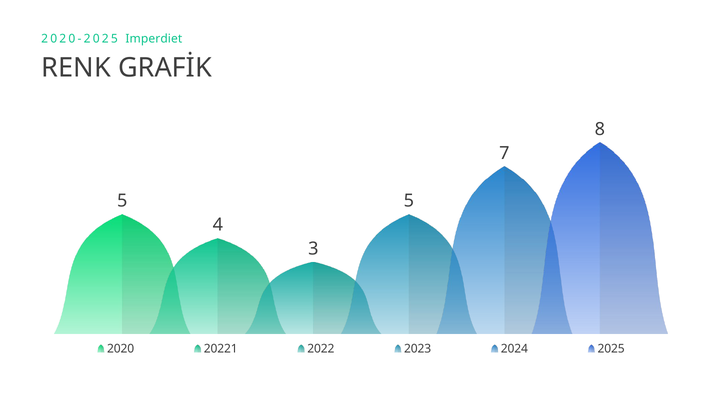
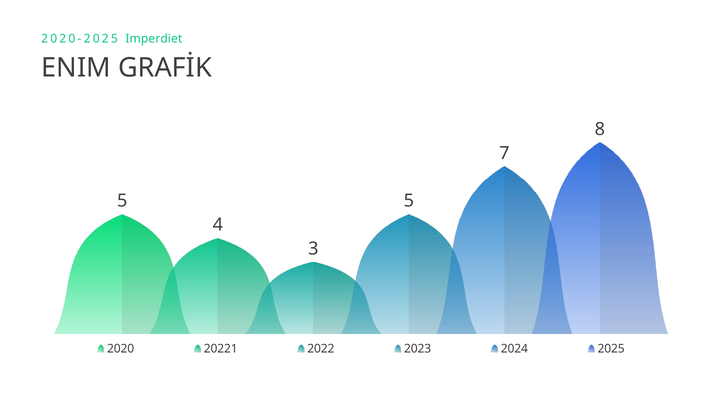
RENK: RENK -> ENIM (76, 68)
